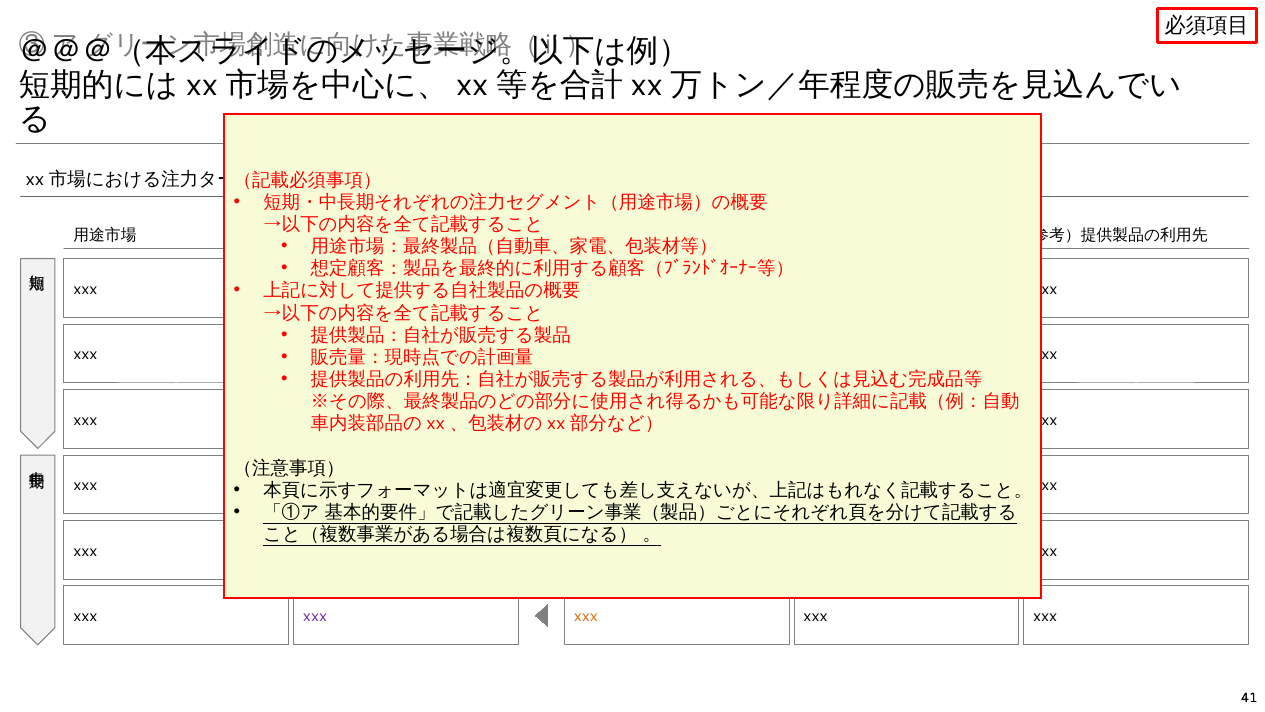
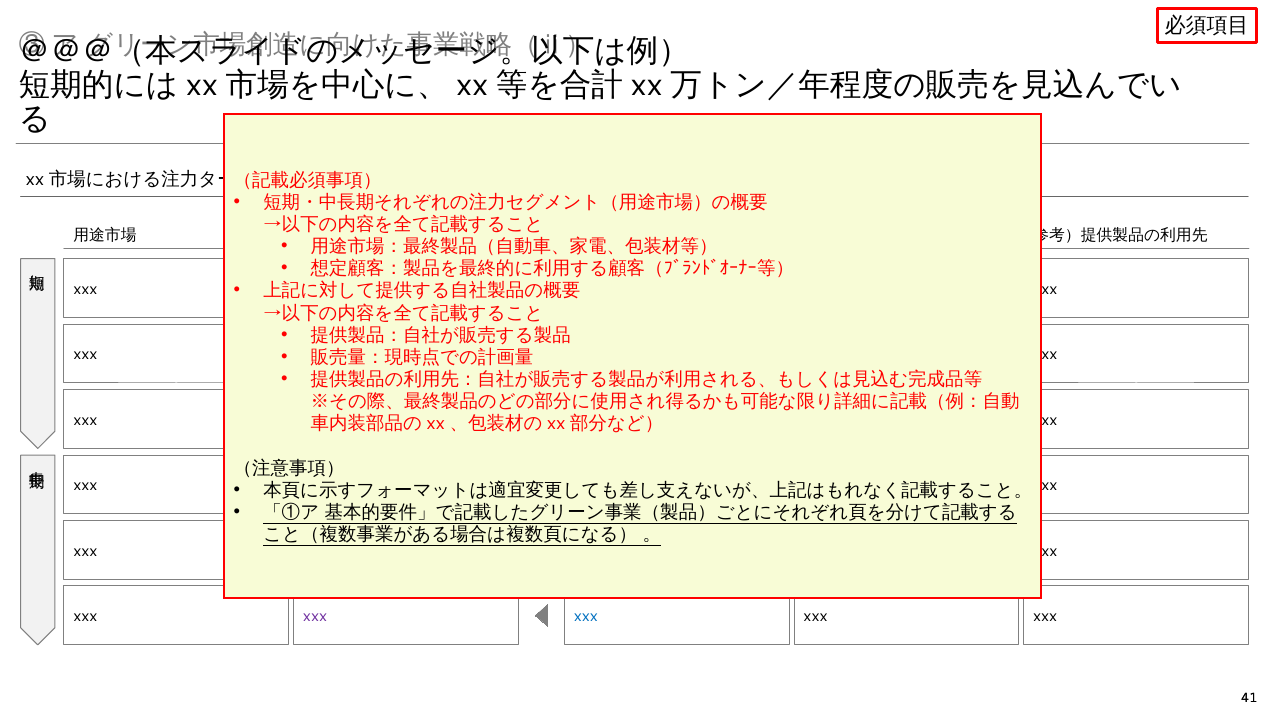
xxx colour: orange -> blue (586, 616)
